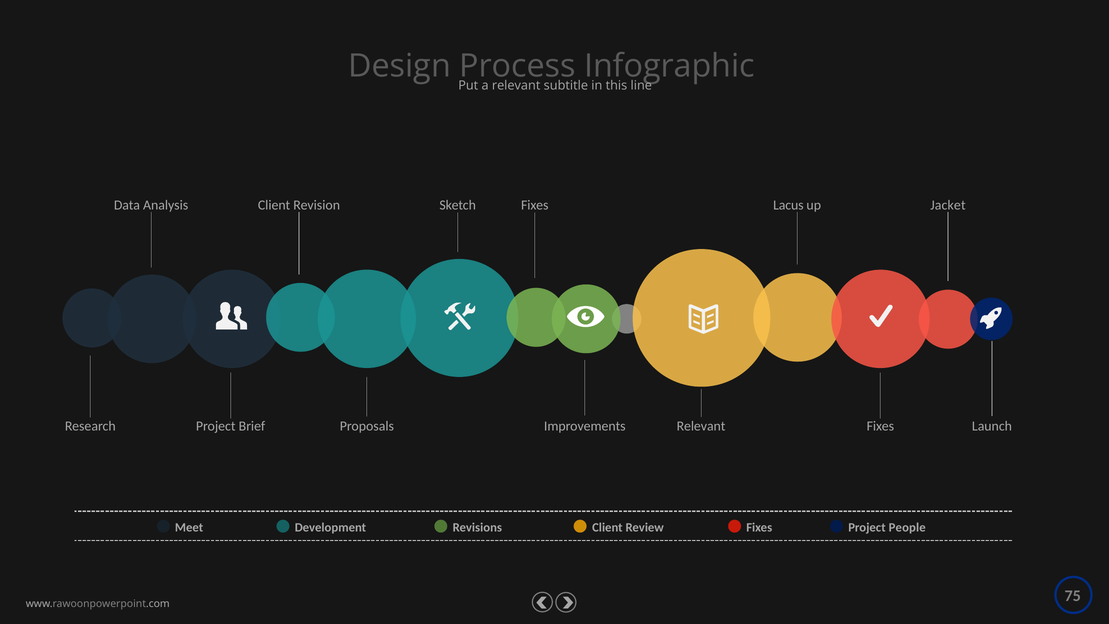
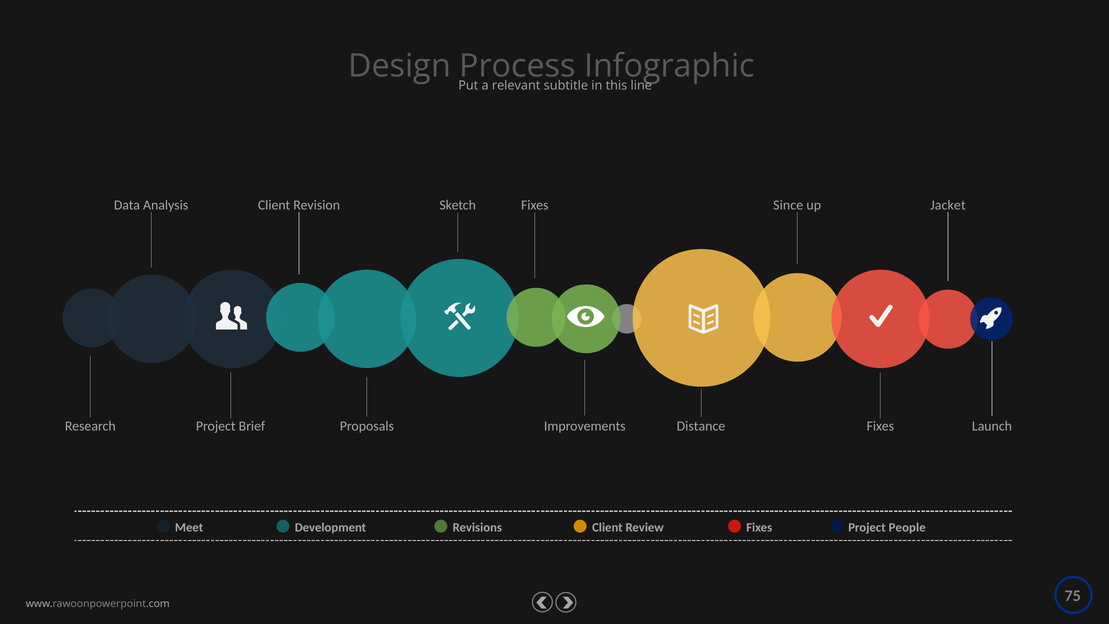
Lacus: Lacus -> Since (788, 205)
Improvements Relevant: Relevant -> Distance (701, 426)
